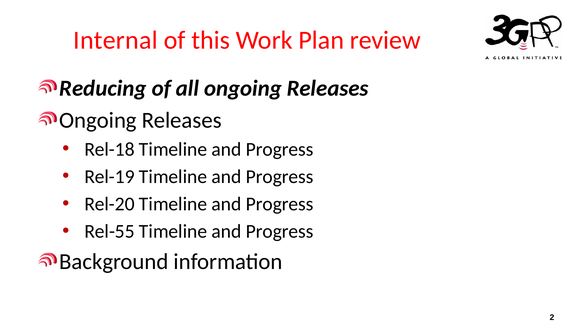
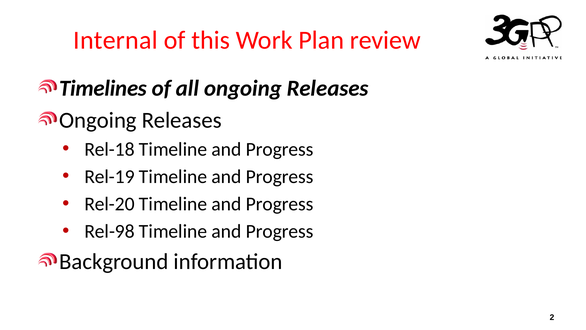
Reducing: Reducing -> Timelines (103, 88)
Rel-55: Rel-55 -> Rel-98 (110, 231)
